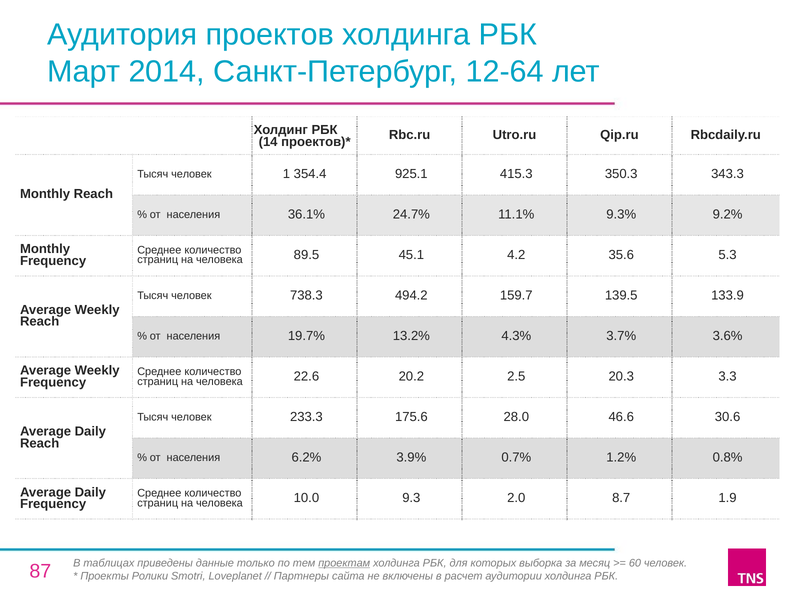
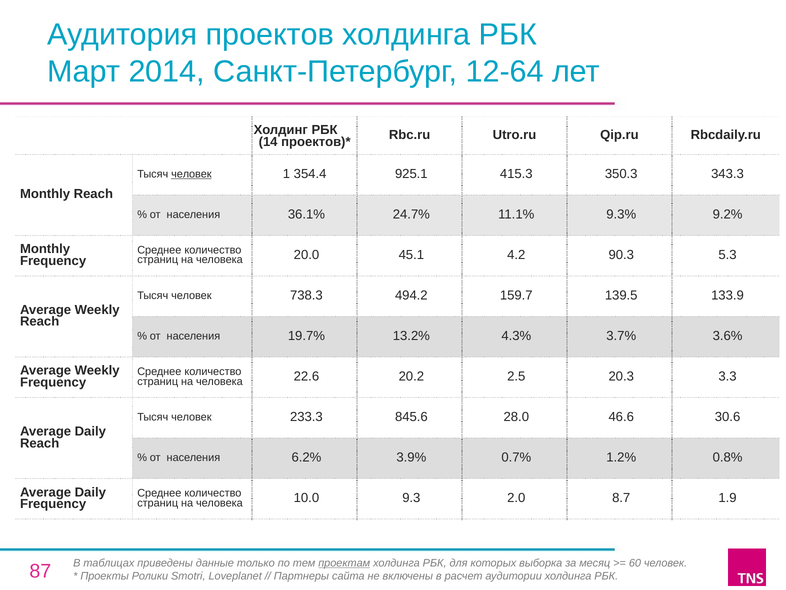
человек underline: none -> present (191, 174)
89.5: 89.5 -> 20.0 (306, 255)
35.6: 35.6 -> 90.3 (621, 255)
175.6: 175.6 -> 845.6 (411, 417)
